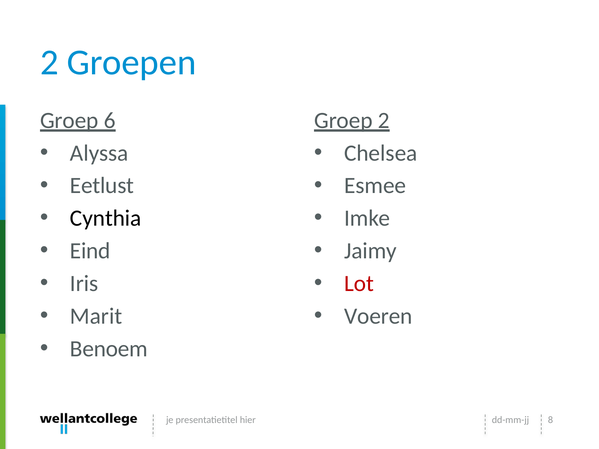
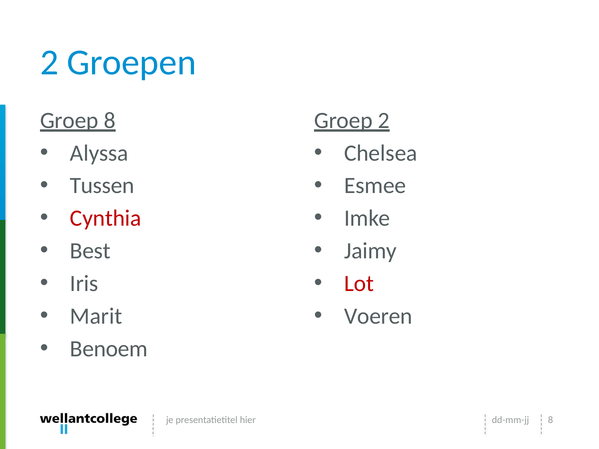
Groep 6: 6 -> 8 (110, 120)
Eetlust: Eetlust -> Tussen (102, 186)
Cynthia colour: black -> red (106, 218)
Eind: Eind -> Best (90, 251)
